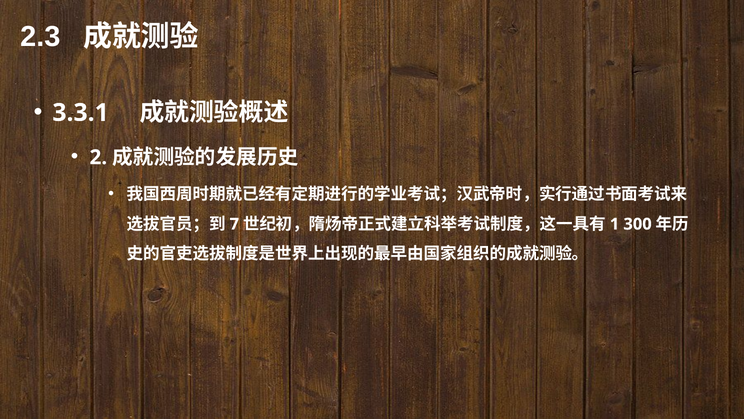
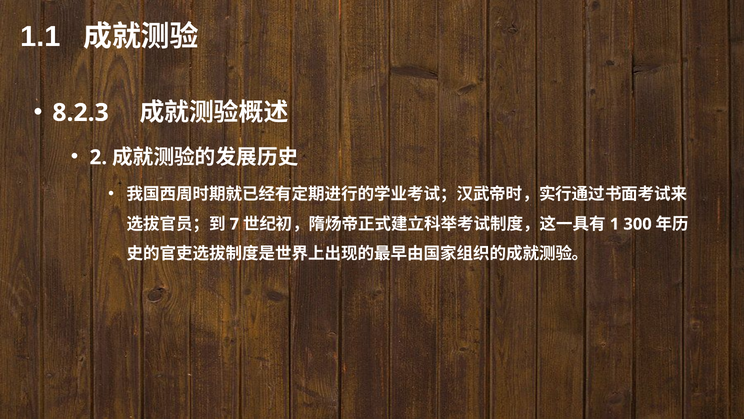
2.3: 2.3 -> 1.1 (40, 37)
3.3.1: 3.3.1 -> 8.2.3 (81, 113)
